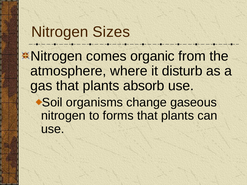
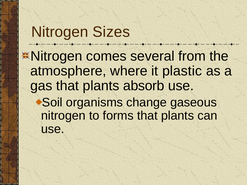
organic: organic -> several (152, 56)
disturb: disturb -> plastic (182, 71)
